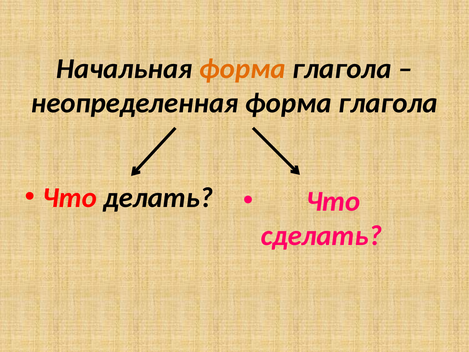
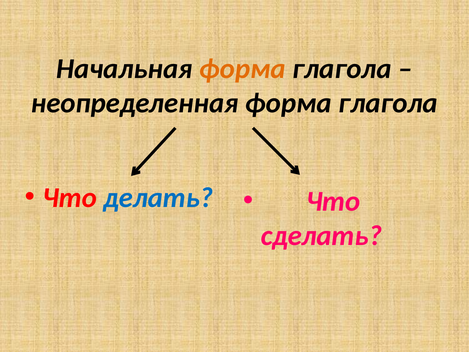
делать colour: black -> blue (158, 197)
